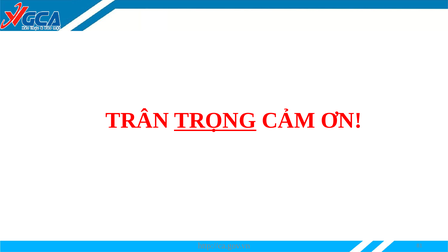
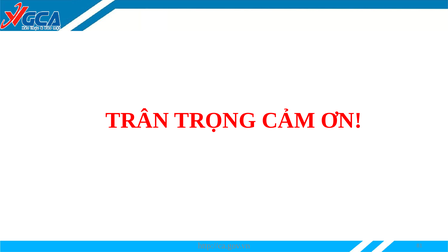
TRỌNG underline: present -> none (215, 121)
